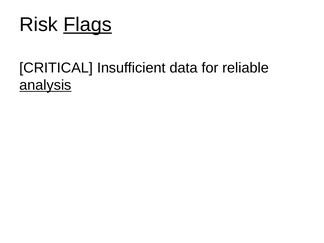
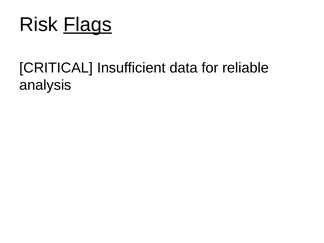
analysis underline: present -> none (45, 85)
